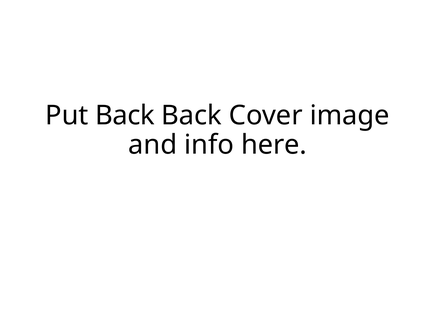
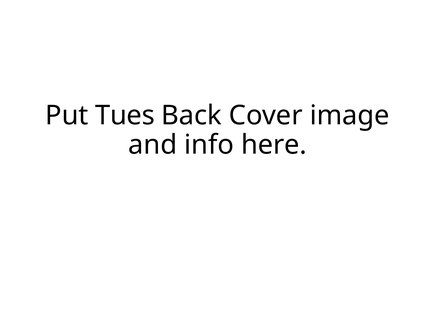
Put Back: Back -> Tues (125, 115)
